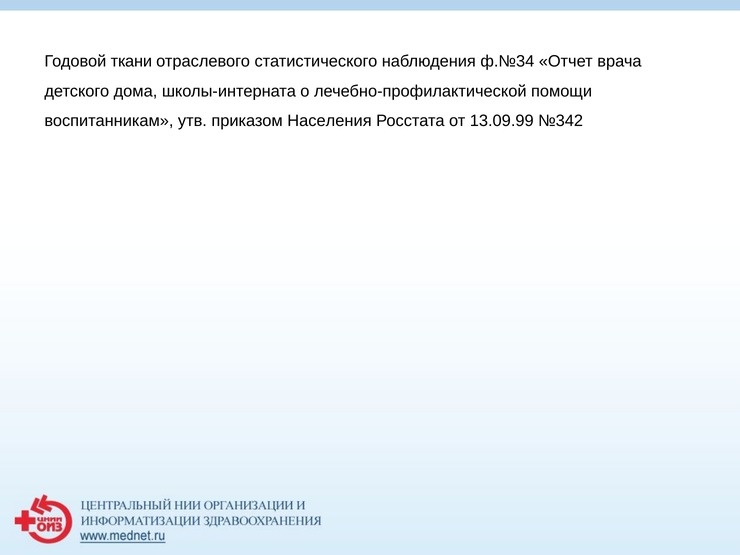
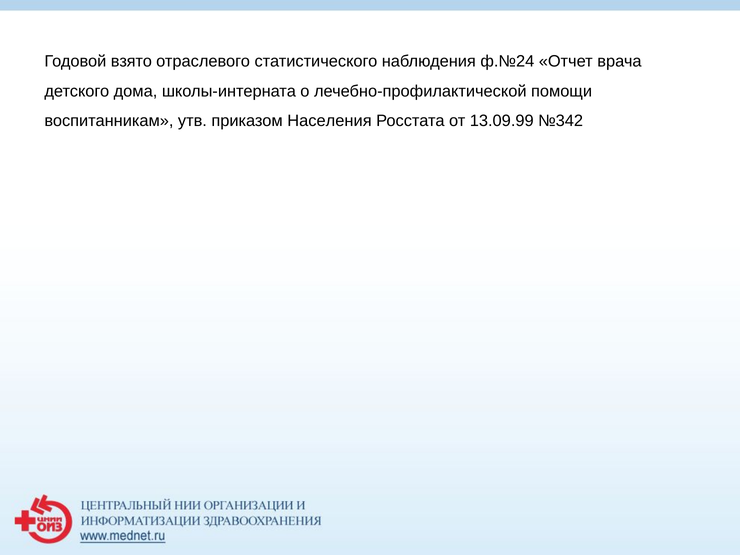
ткани: ткани -> взято (131, 62)
ф.№34: ф.№34 -> ф.№24 (507, 62)
